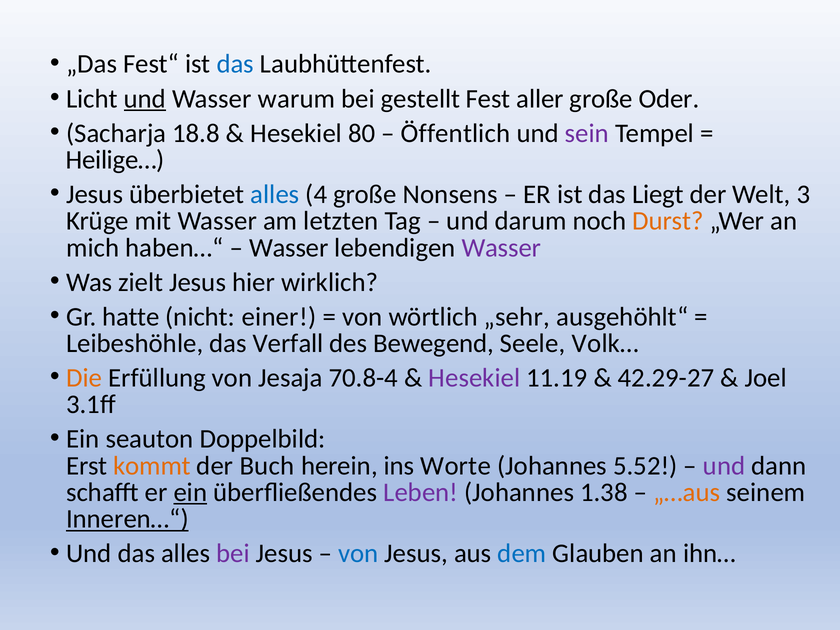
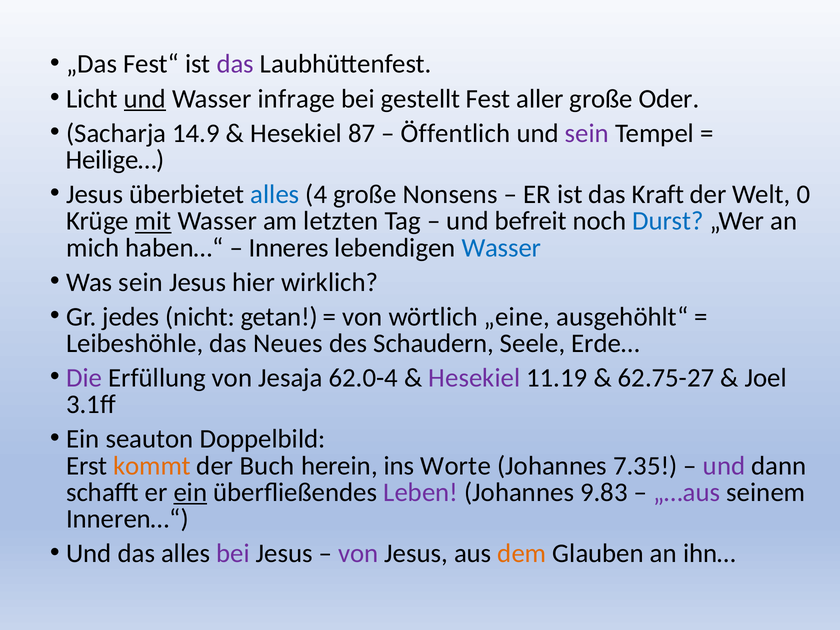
das colour: blue -> purple (235, 64)
warum: warum -> infrage (296, 99)
18.8: 18.8 -> 14.9 (196, 133)
80: 80 -> 87 (362, 133)
Liegt: Liegt -> Kraft (658, 194)
3: 3 -> 0 (803, 194)
mit underline: none -> present (153, 221)
darum: darum -> befreit (531, 221)
Durst colour: orange -> blue (668, 221)
Wasser: Wasser -> Inneres (289, 248)
Wasser colour: purple -> blue (501, 248)
Was zielt: zielt -> sein (141, 282)
hatte: hatte -> jedes (131, 317)
einer: einer -> getan (279, 317)
„sehr: „sehr -> „eine (517, 317)
Verfall: Verfall -> Neues (288, 343)
Bewegend: Bewegend -> Schaudern (434, 343)
Volk…: Volk… -> Erde… (605, 343)
Die colour: orange -> purple (84, 378)
70.8-4: 70.8-4 -> 62.0-4 (363, 378)
42.29-27: 42.29-27 -> 62.75-27 (666, 378)
5.52: 5.52 -> 7.35 (645, 466)
1.38: 1.38 -> 9.83 (604, 492)
„…aus colour: orange -> purple (687, 492)
Inneren…“ underline: present -> none (127, 519)
von colour: blue -> purple (358, 554)
dem colour: blue -> orange (522, 554)
